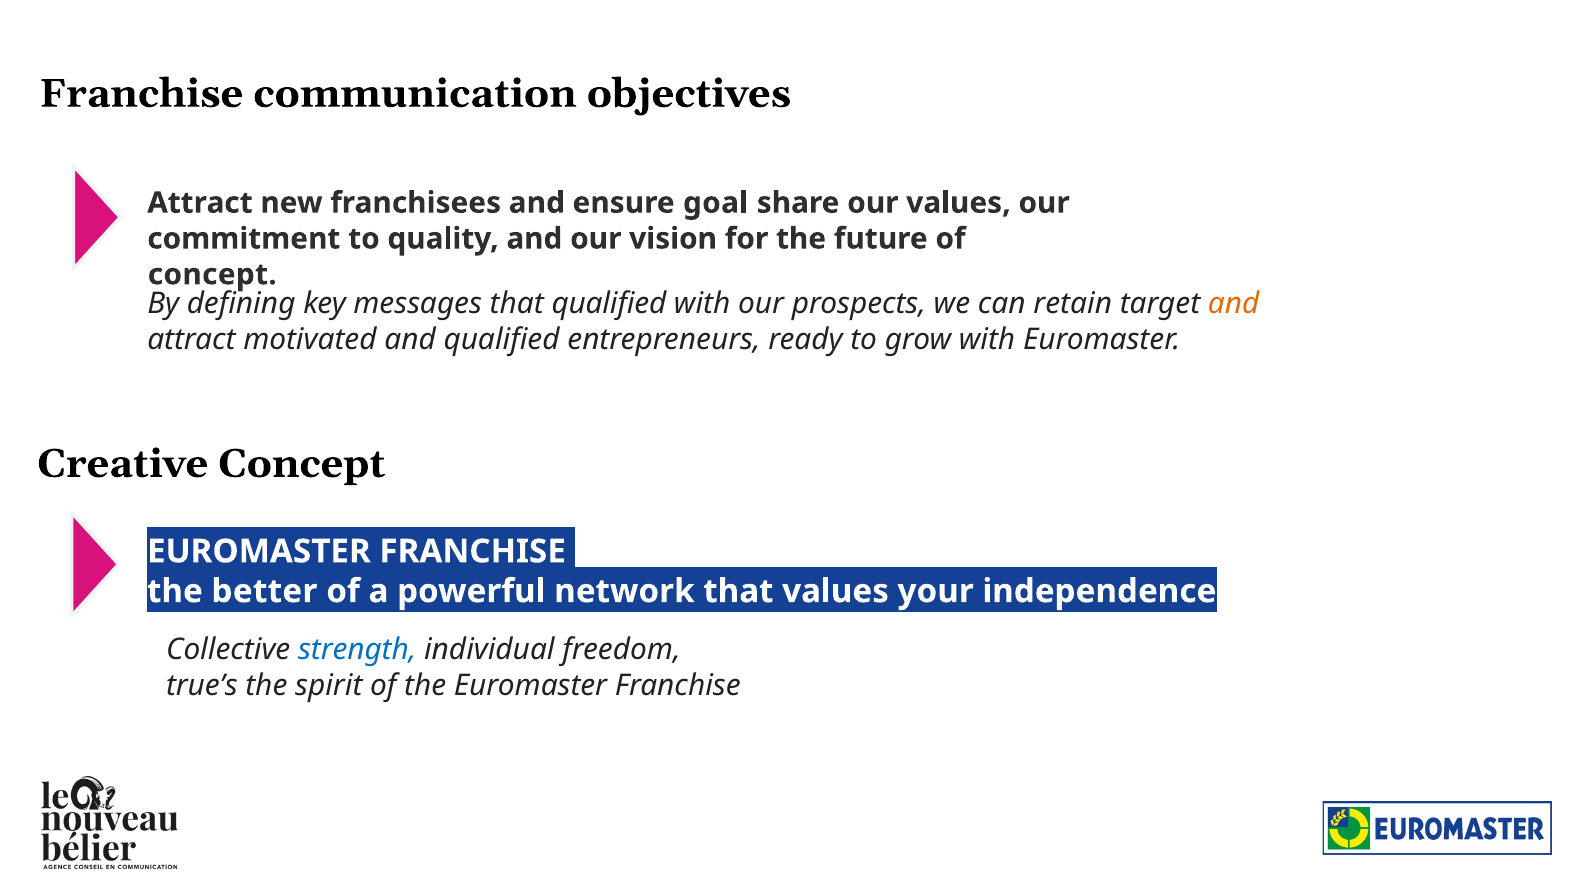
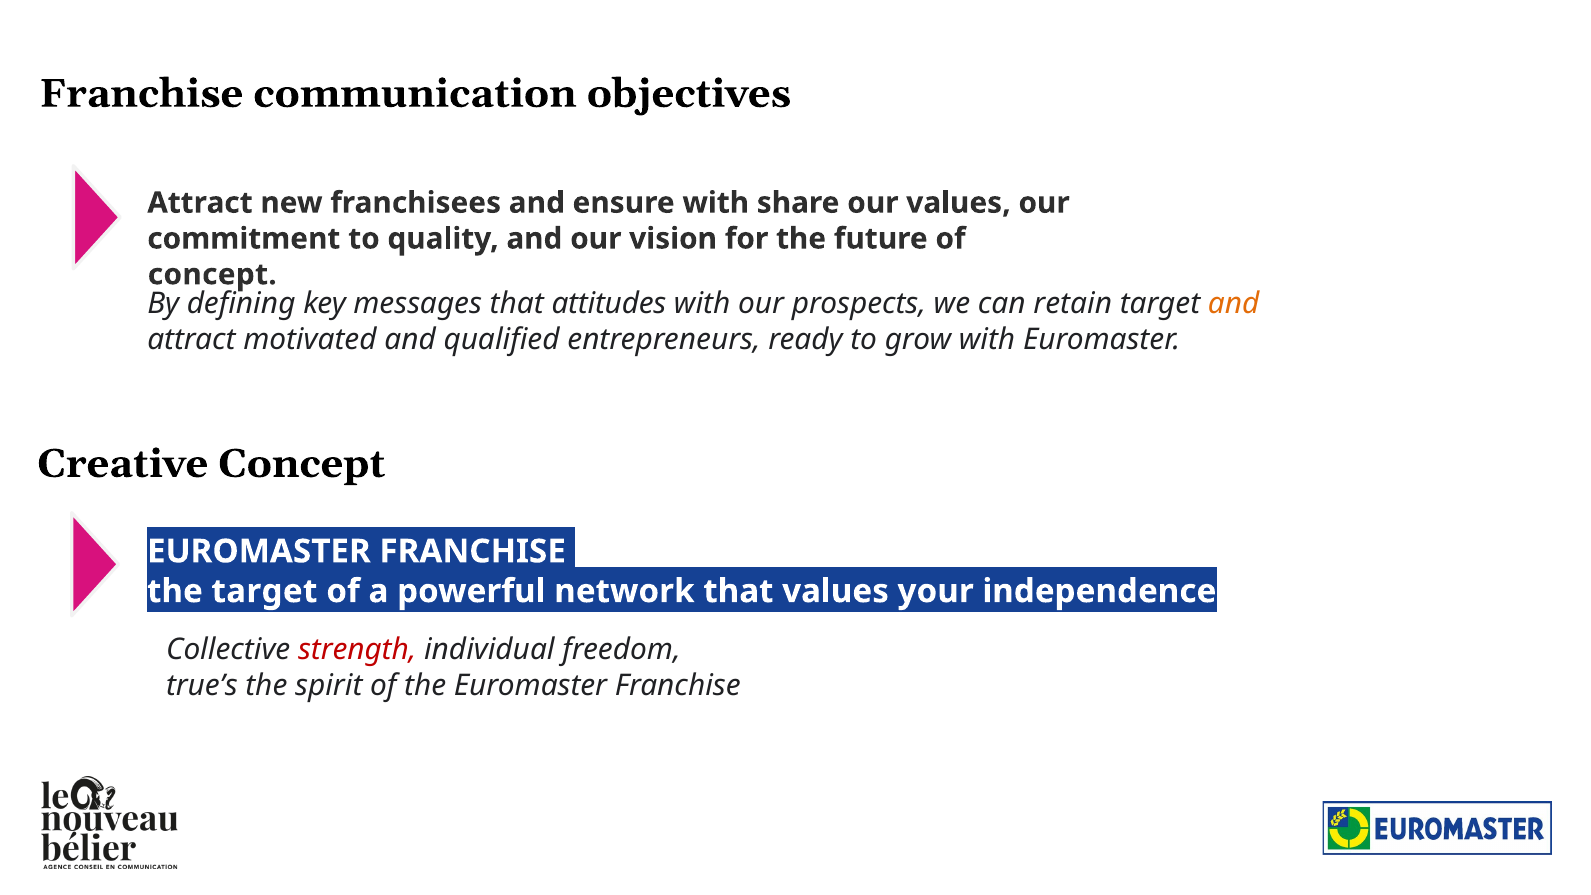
ensure goal: goal -> with (716, 203)
that qualified: qualified -> attitudes (609, 304)
the better: better -> target (264, 591)
strength colour: blue -> red (357, 649)
